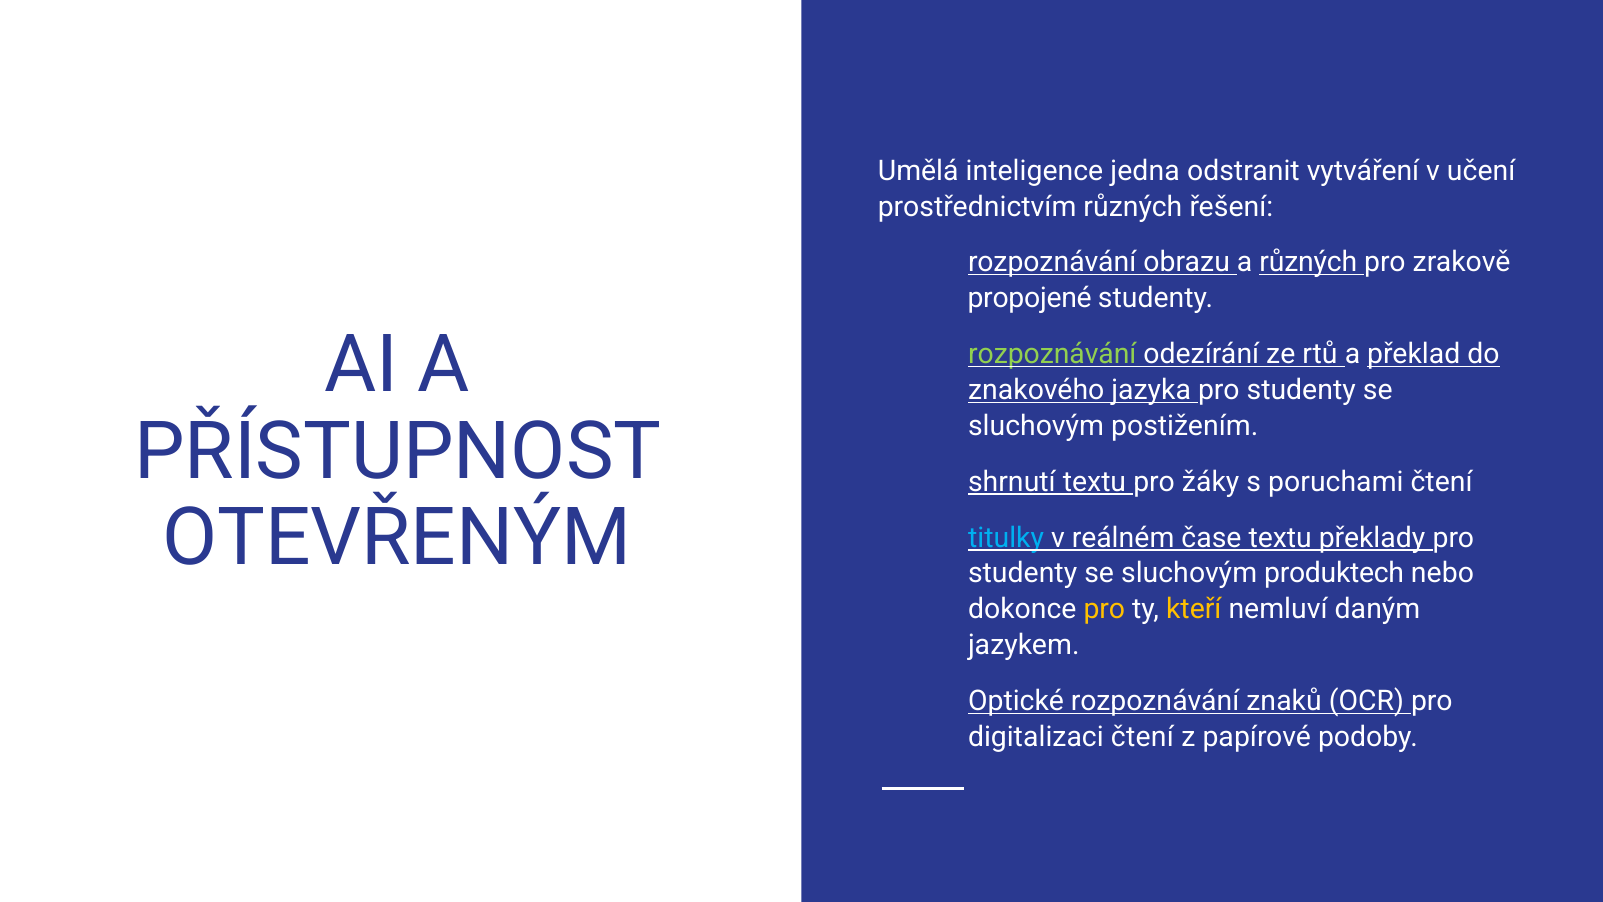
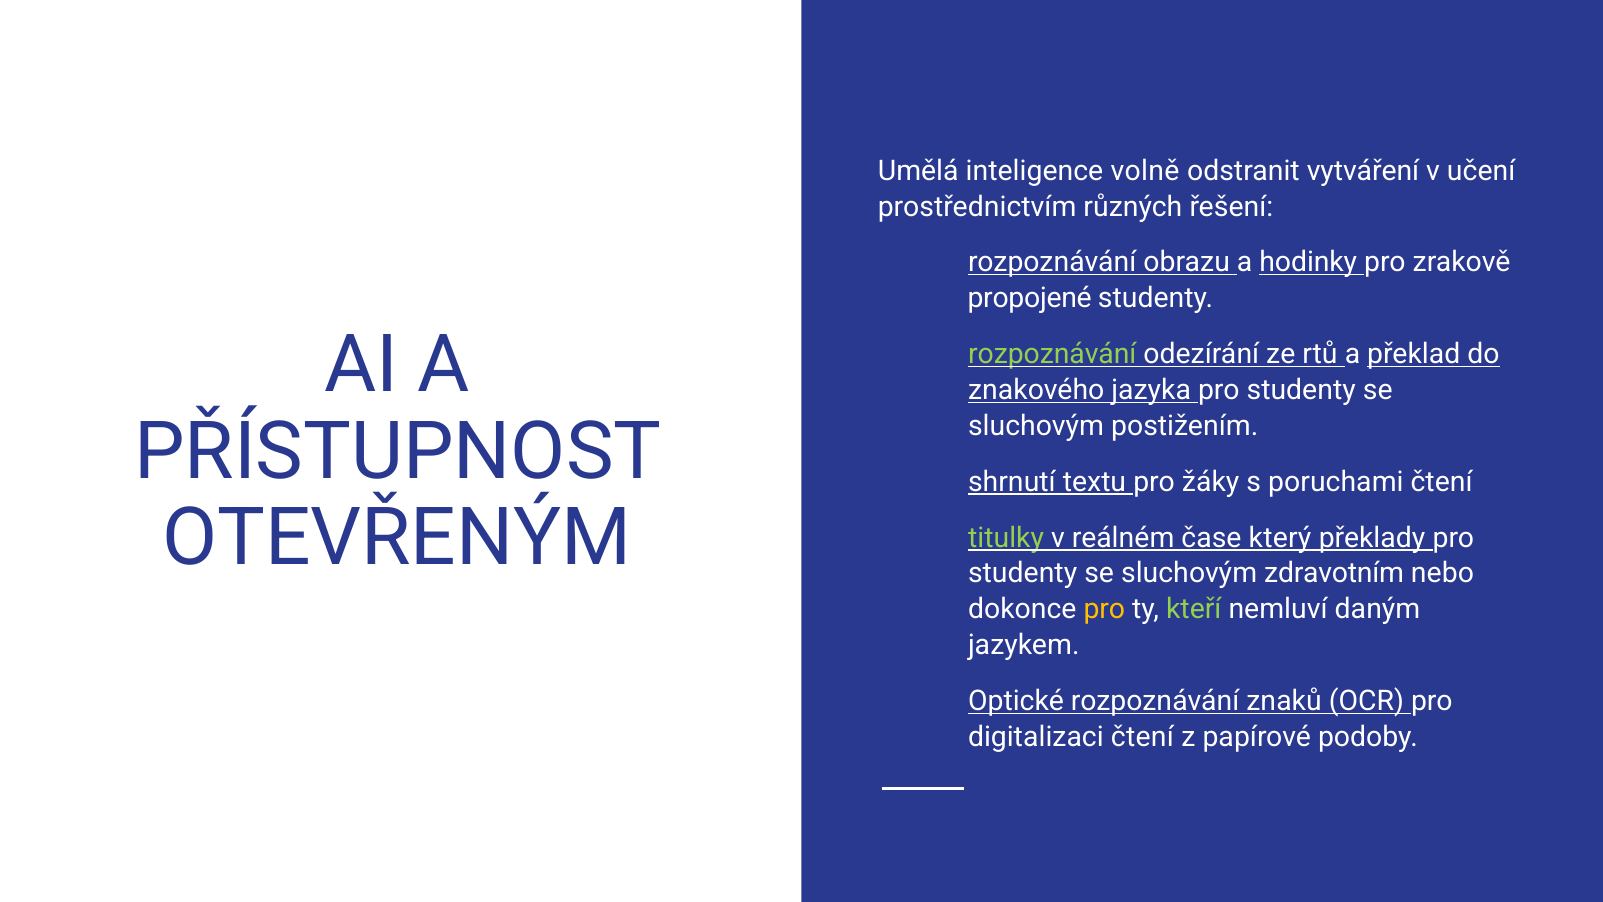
jedna: jedna -> volně (1145, 171)
a různých: různých -> hodinky (1308, 262)
titulky colour: light blue -> light green (1006, 537)
čase textu: textu -> který (1280, 537)
produktech: produktech -> zdravotním (1334, 573)
kteří colour: yellow -> light green (1194, 609)
